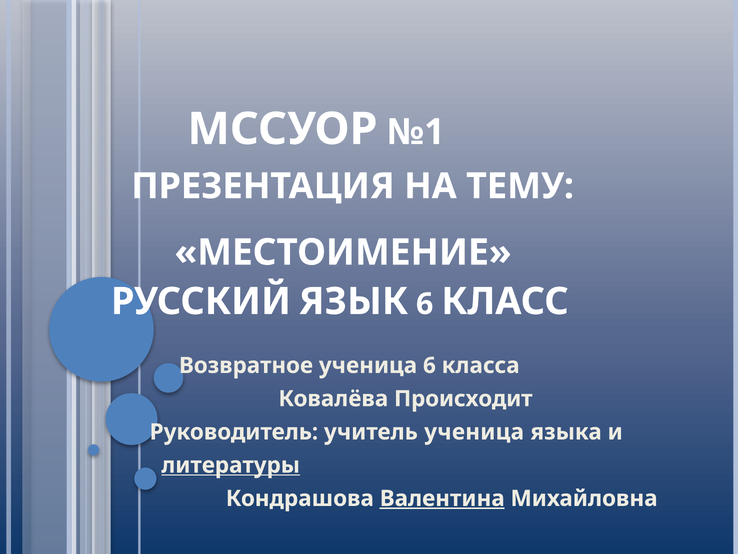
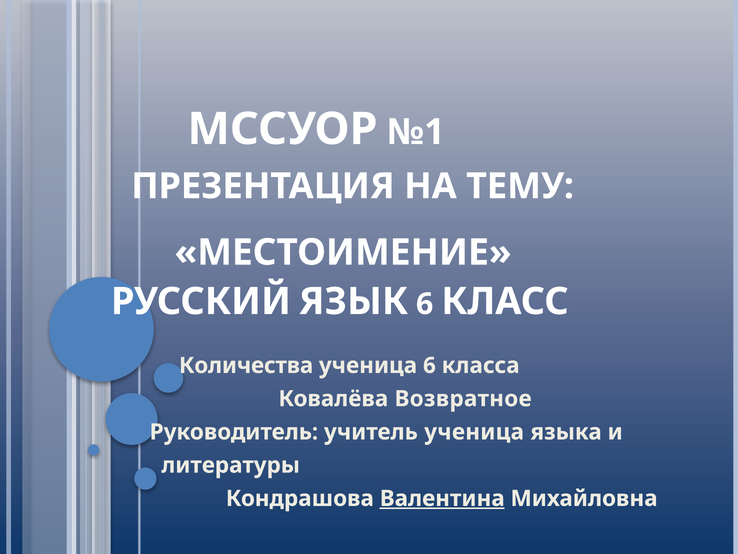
Возвратное: Возвратное -> Количества (246, 365)
Происходит: Происходит -> Возвратное (463, 398)
литературы underline: present -> none (231, 465)
